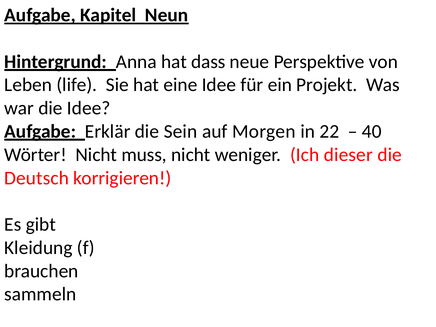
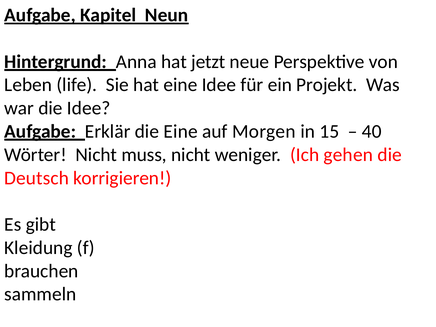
dass: dass -> jetzt (208, 62)
die Sein: Sein -> Eine (181, 131)
22: 22 -> 15 (329, 131)
dieser: dieser -> gehen (348, 155)
